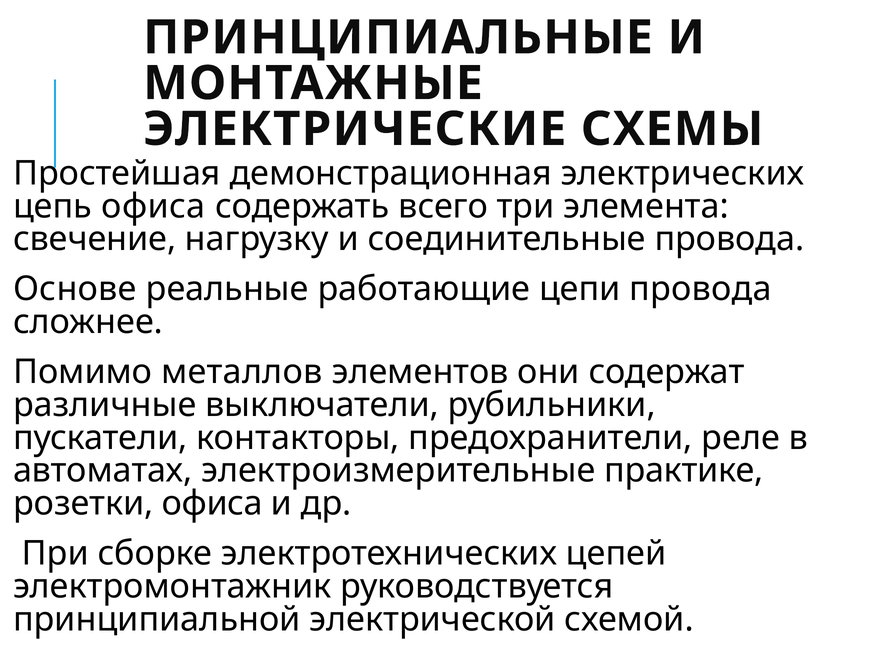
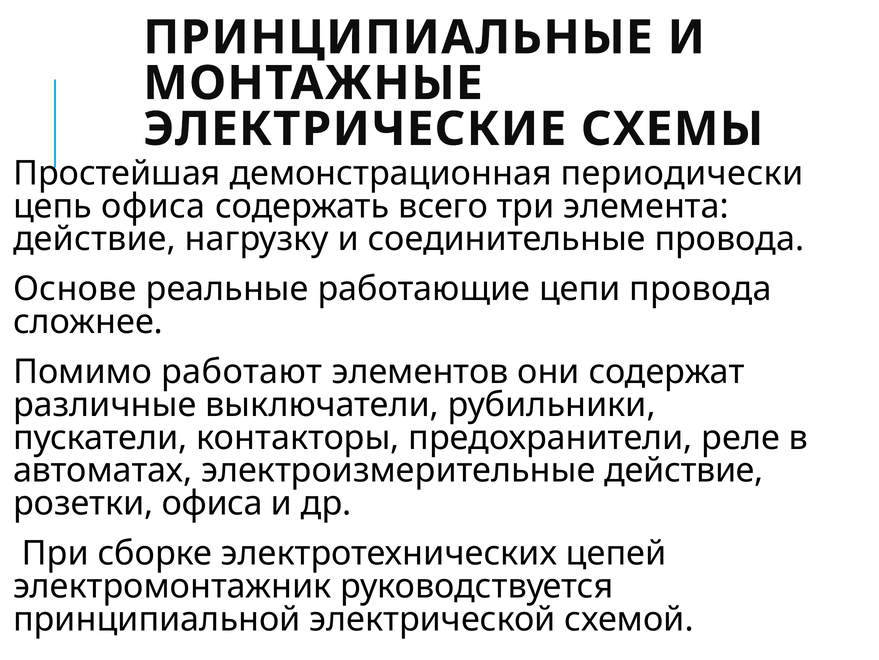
электрических: электрических -> периодически (682, 173)
свечение: свечение -> действие (95, 239)
металлов: металлов -> работают (242, 372)
электроизмерительные практике: практике -> действие (684, 470)
